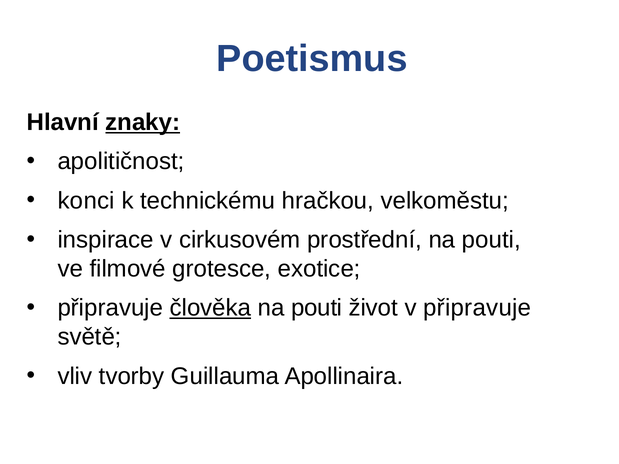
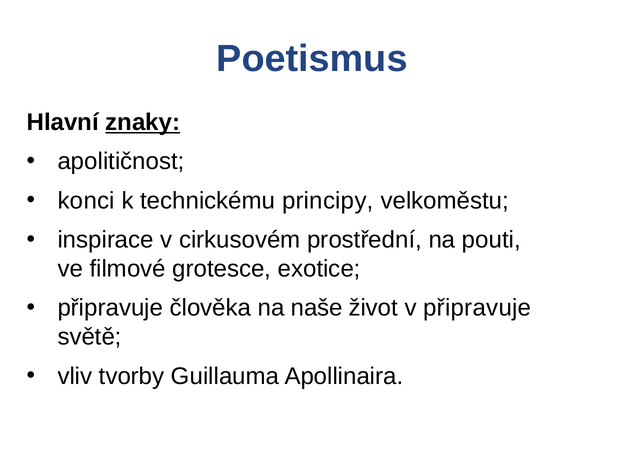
hračkou: hračkou -> principy (328, 201)
člověka underline: present -> none (210, 308)
pouti: pouti -> naše (317, 308)
